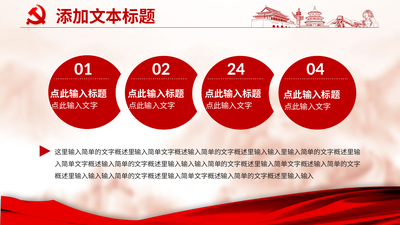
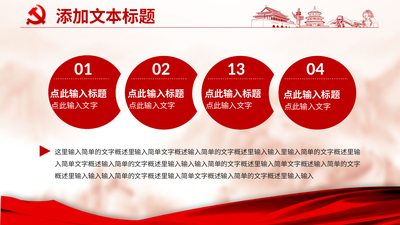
24: 24 -> 13 (236, 69)
